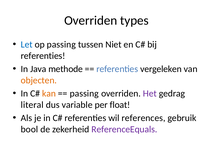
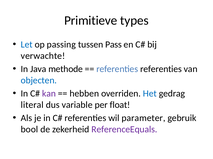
Overriden: Overriden -> Primitieve (91, 21)
Niet: Niet -> Pass (114, 45)
referenties: referenties -> verwachte (43, 56)
referenties vergeleken: vergeleken -> referenties (161, 69)
objecten colour: orange -> blue (39, 81)
kan colour: orange -> purple (49, 94)
passing: passing -> hebben (84, 94)
Het colour: purple -> blue (150, 94)
references: references -> parameter (143, 119)
